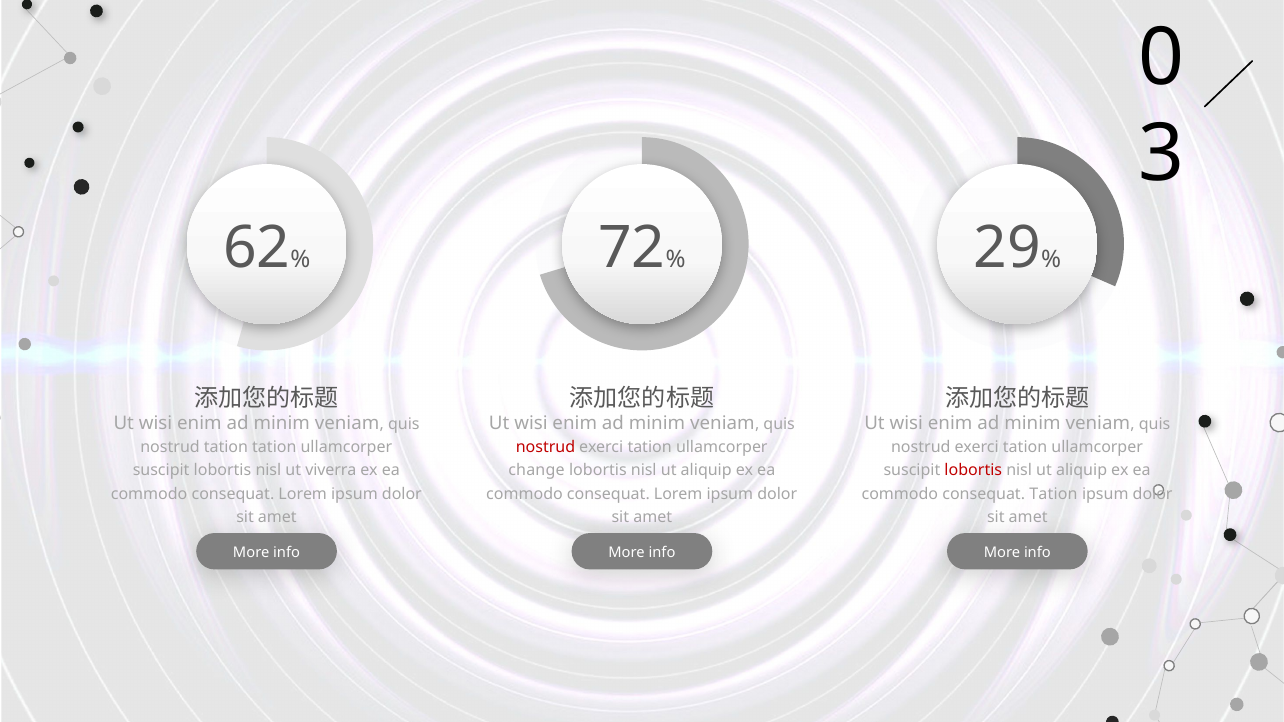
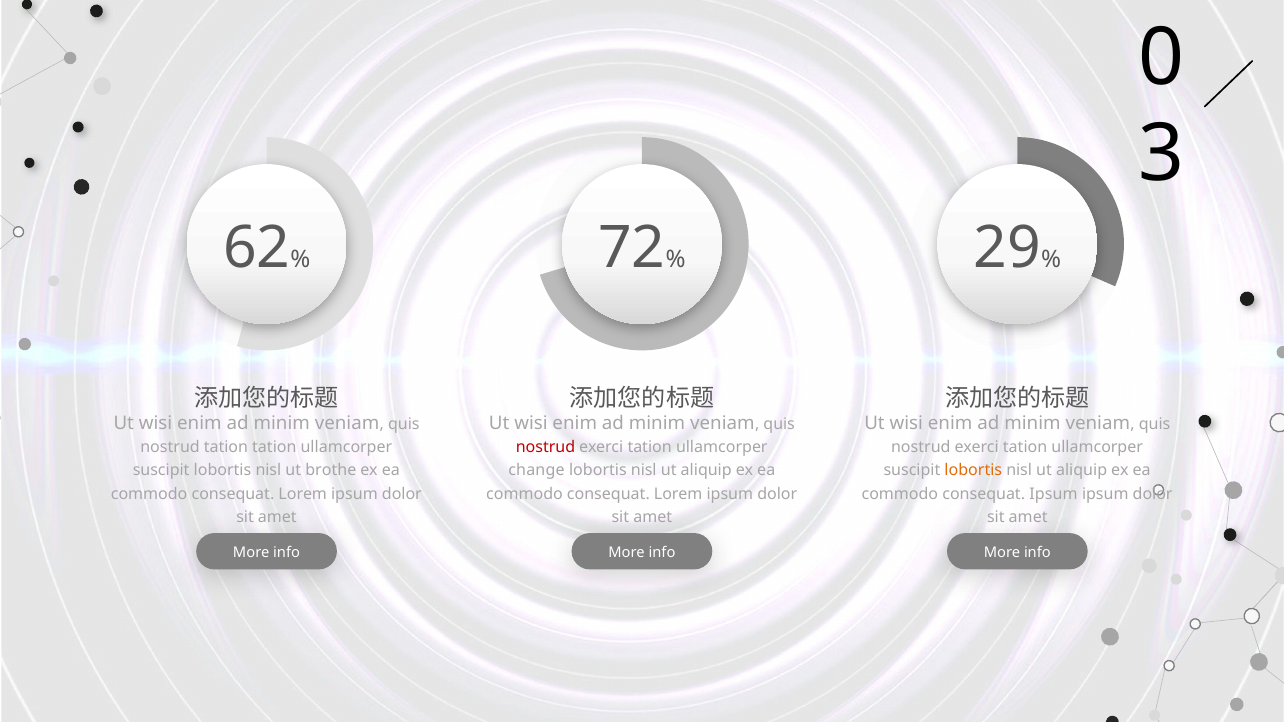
viverra: viverra -> brothe (331, 471)
lobortis colour: red -> orange (973, 471)
consequat Tation: Tation -> Ipsum (1053, 494)
